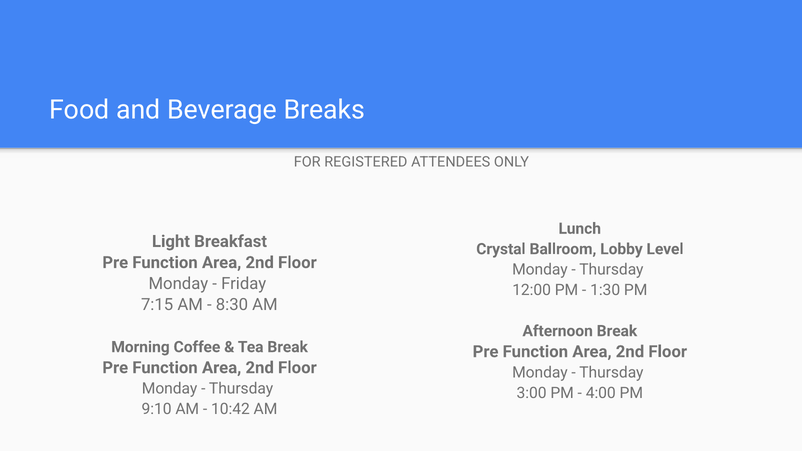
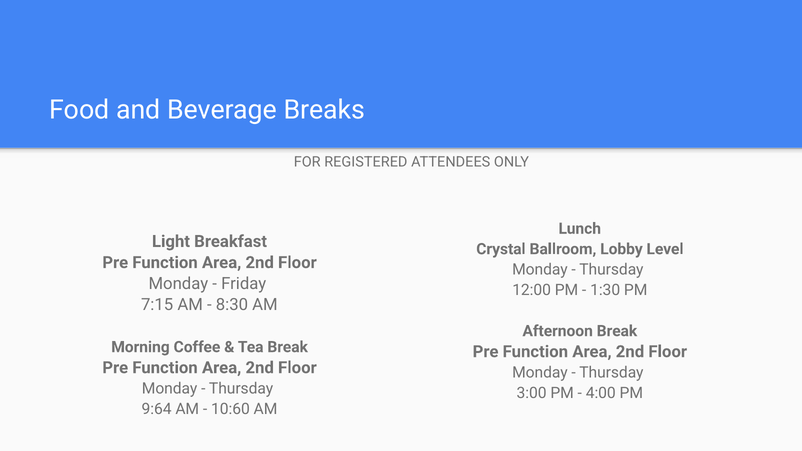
9:10: 9:10 -> 9:64 (157, 409)
10:42: 10:42 -> 10:60 (230, 409)
